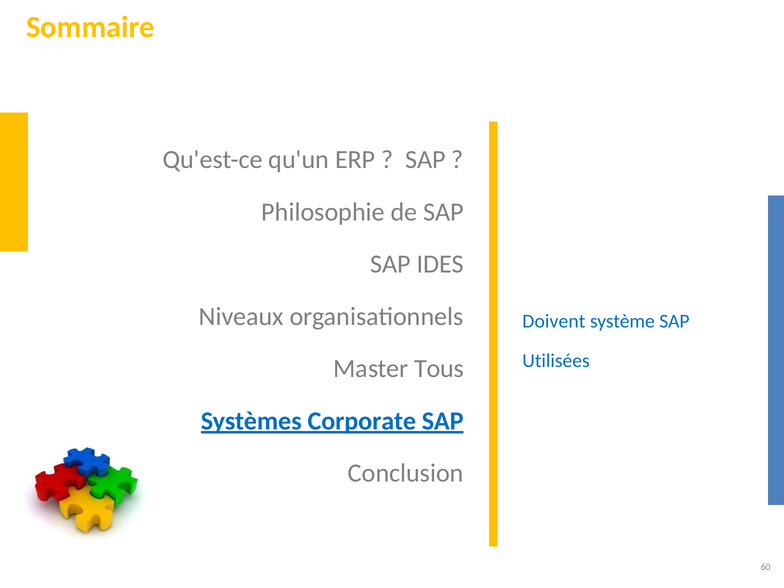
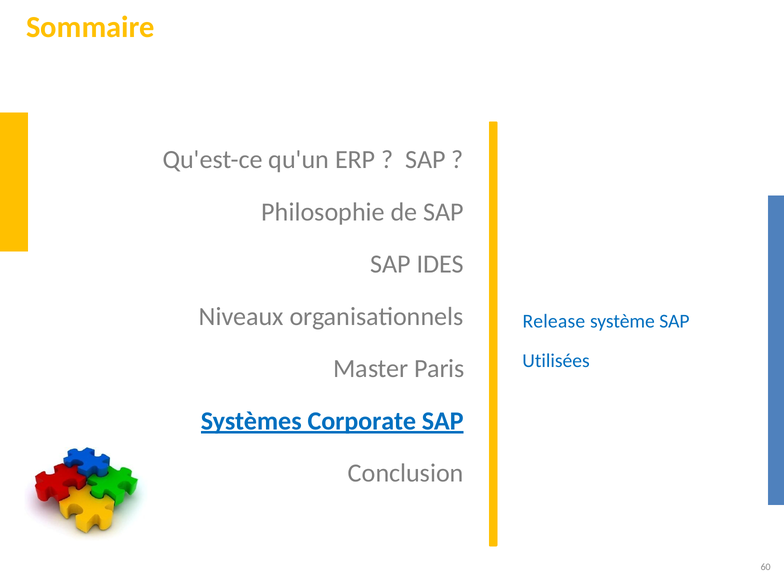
Doivent: Doivent -> Release (554, 321)
Tous: Tous -> Paris (439, 369)
